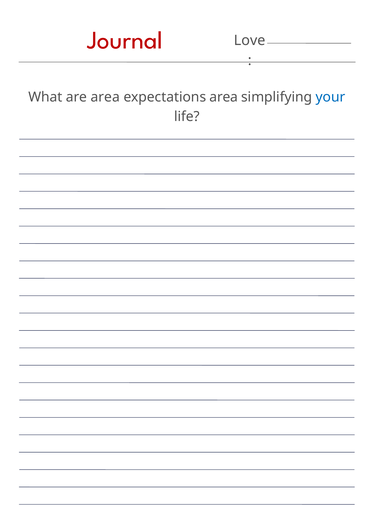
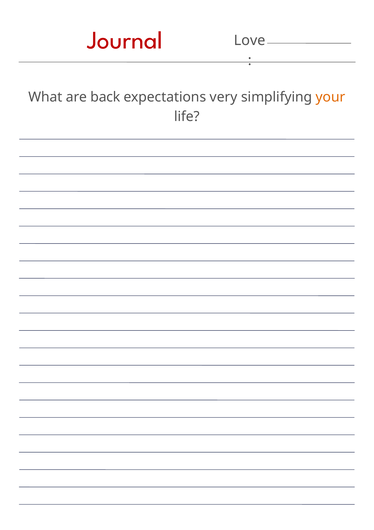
are area: area -> back (105, 97)
expectations area: area -> very (224, 97)
your colour: blue -> orange (331, 97)
